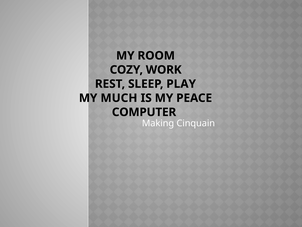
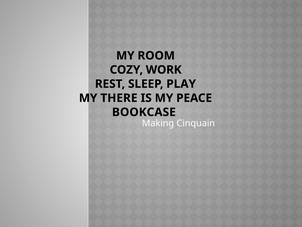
MUCH: MUCH -> THERE (119, 98)
COMPUTER: COMPUTER -> BOOKCASE (144, 112)
